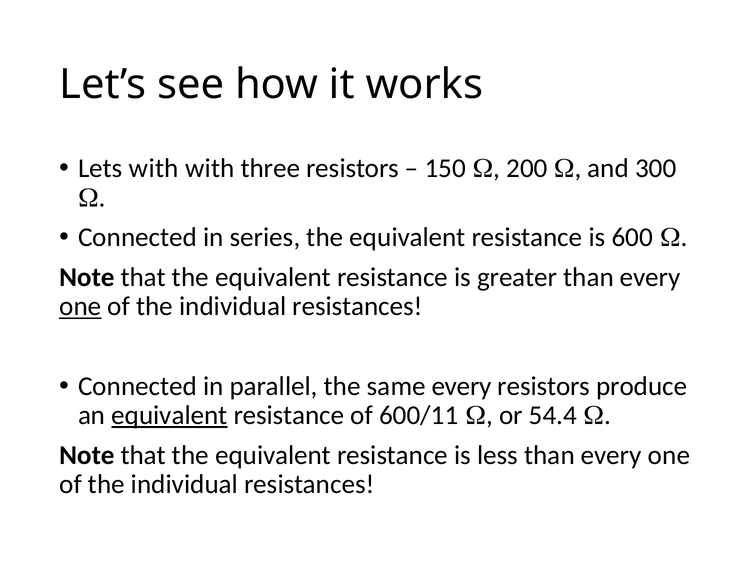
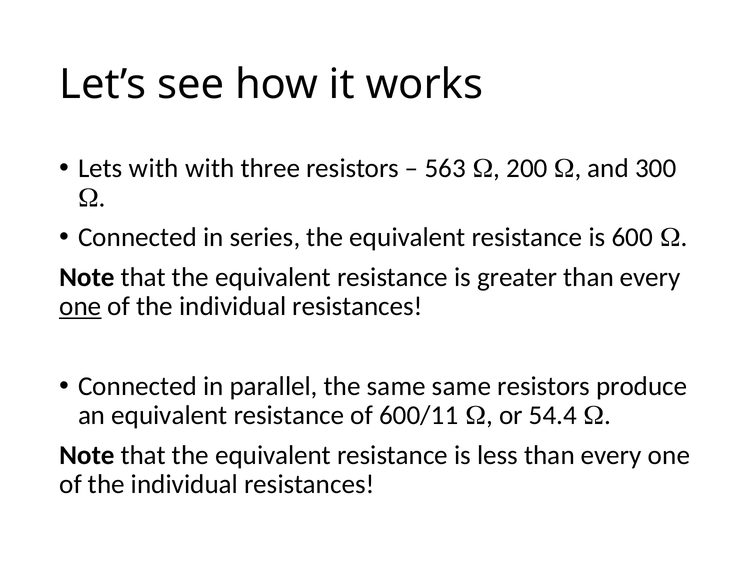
150: 150 -> 563 (445, 168)
same every: every -> same (461, 386)
equivalent underline: present -> none (169, 415)
